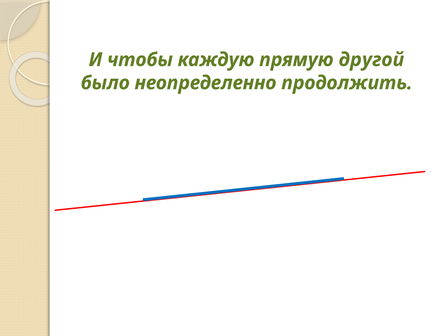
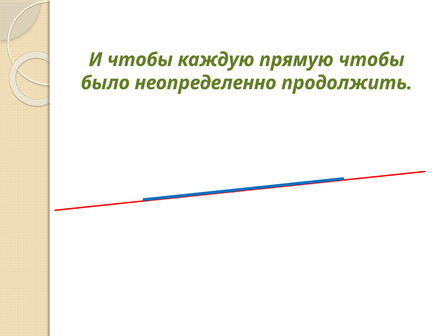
прямую другой: другой -> чтобы (371, 60)
